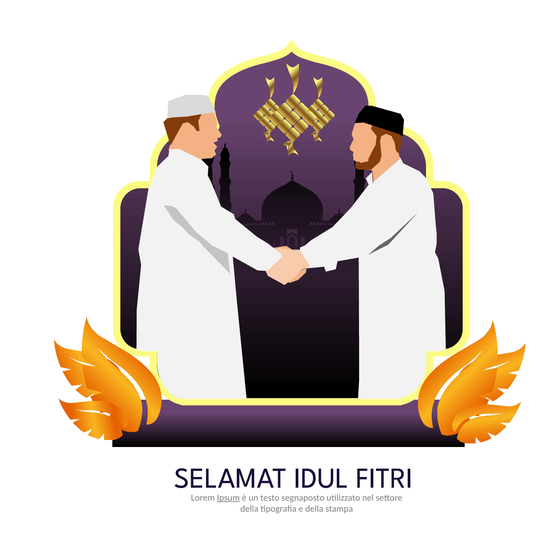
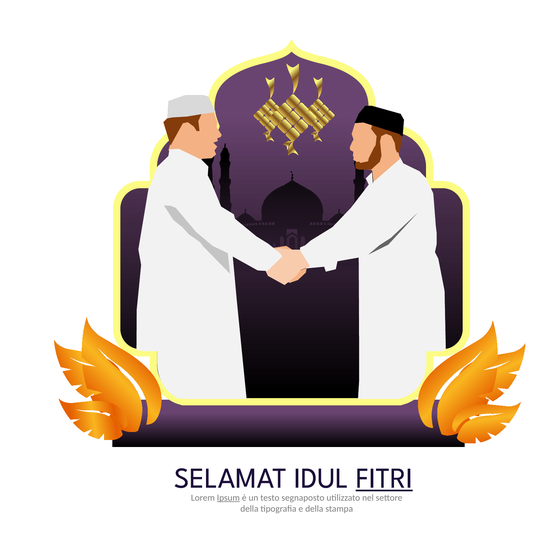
FITRI underline: none -> present (384, 478)
